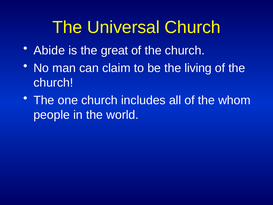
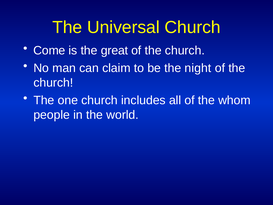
Abide: Abide -> Come (49, 50)
living: living -> night (198, 68)
